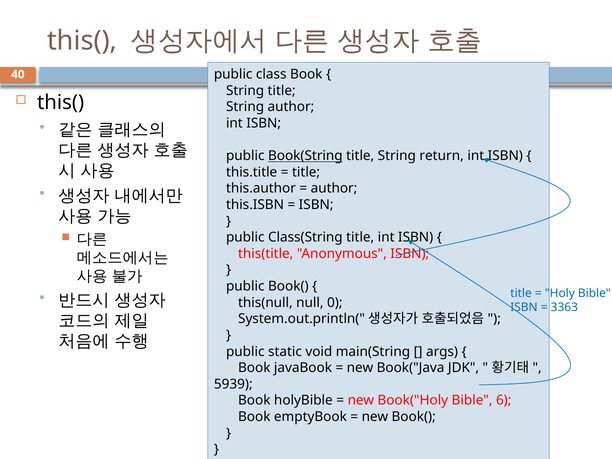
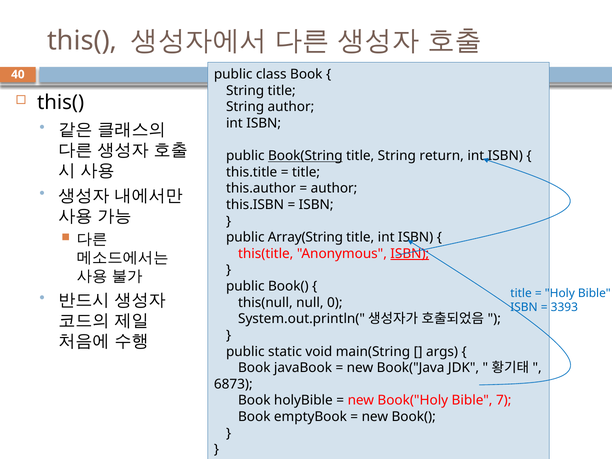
Class(String: Class(String -> Array(String (305, 237)
ISBN underline: none -> present (410, 254)
3363: 3363 -> 3393 (564, 307)
5939: 5939 -> 6873 (233, 384)
6: 6 -> 7 (504, 400)
